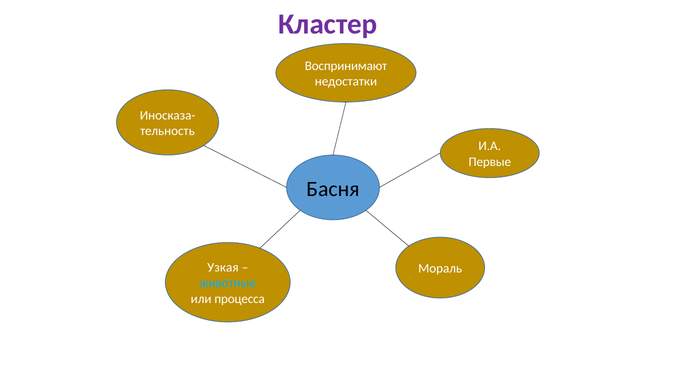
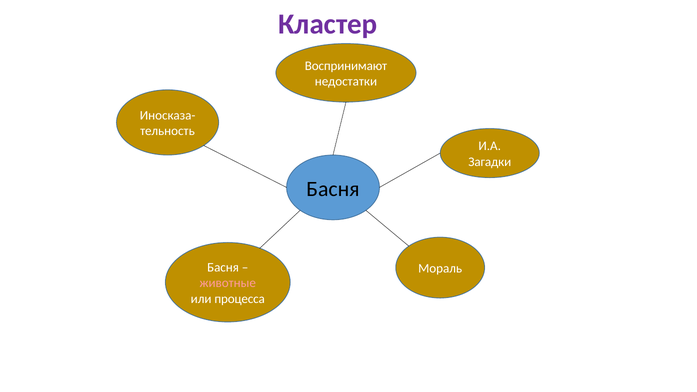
Первые: Первые -> Загадки (490, 162)
Узкая: Узкая -> Басня (223, 267)
животные colour: light blue -> pink (228, 283)
